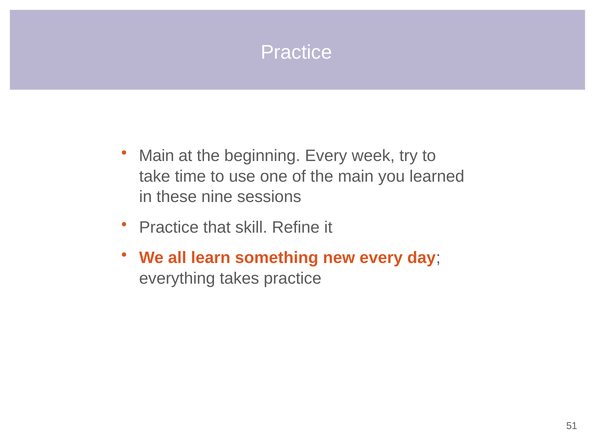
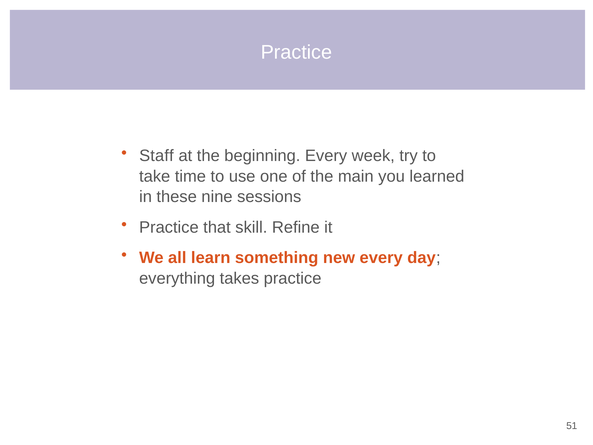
Main: Main -> Staff (156, 156)
